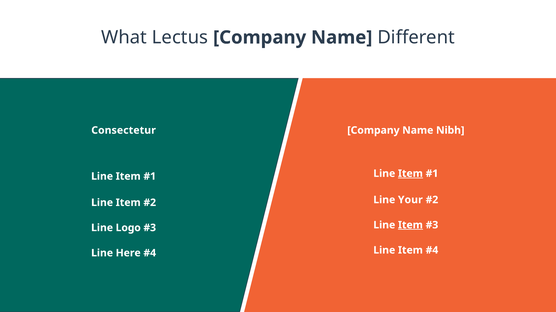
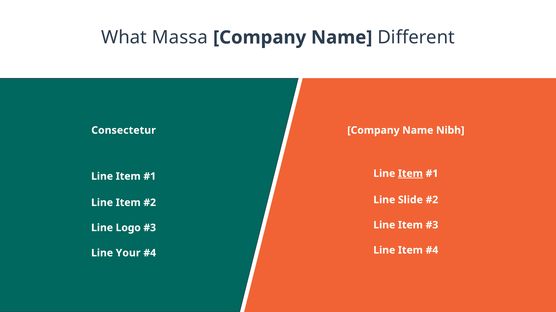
Lectus: Lectus -> Massa (180, 38)
Your: Your -> Slide (410, 200)
Item underline: present -> none (410, 225)
Here: Here -> Your (128, 254)
